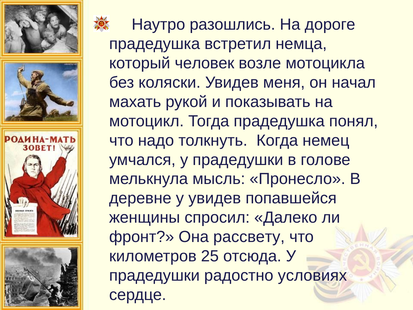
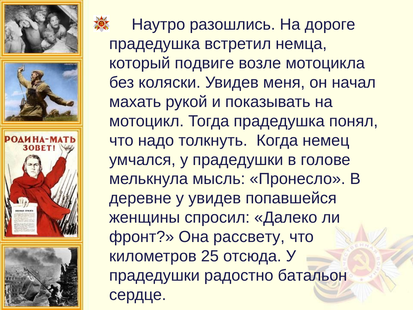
человек: человек -> подвиге (204, 63)
условиях: условиях -> батальон (312, 275)
